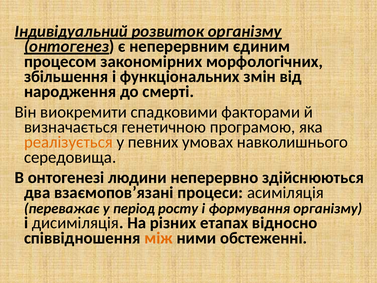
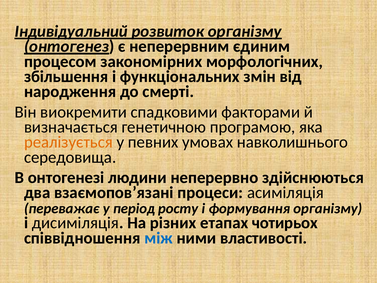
відносно: відносно -> чотирьох (285, 223)
між colour: orange -> blue (158, 238)
обстеженні: обстеженні -> властивості (264, 238)
